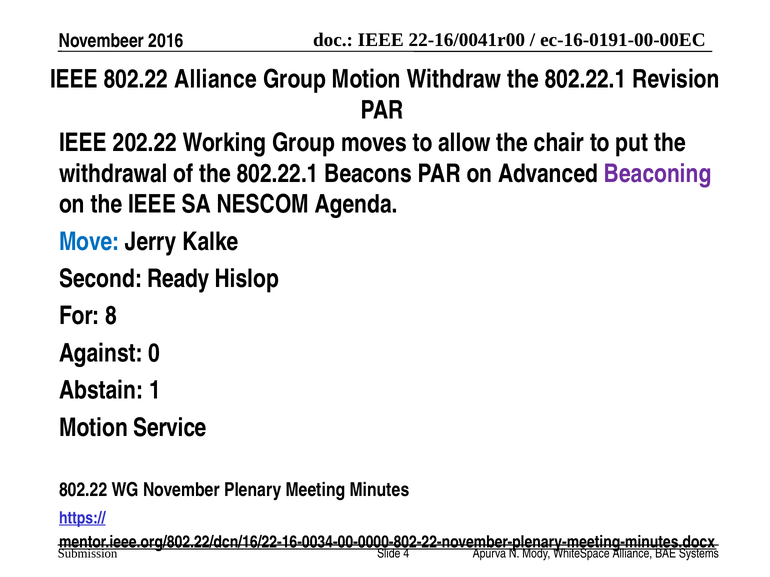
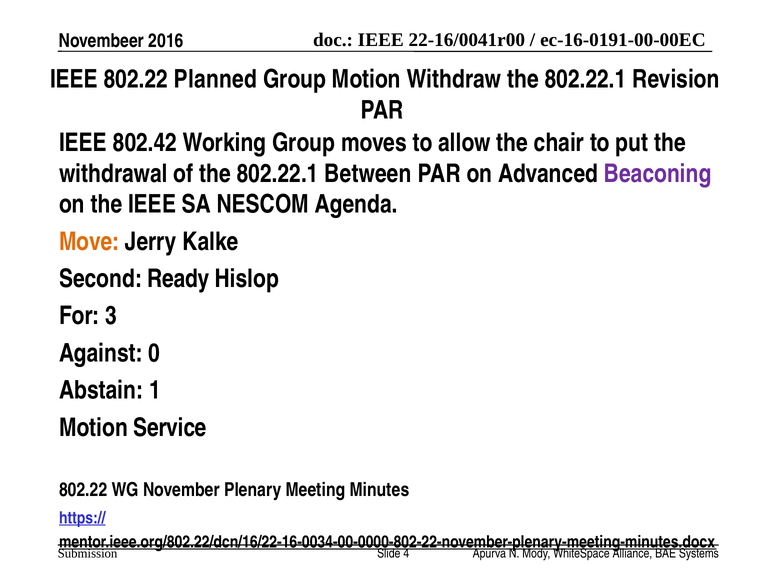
802.22 Alliance: Alliance -> Planned (216, 79)
202.22: 202.22 -> 802.42 (145, 143)
Beacons: Beacons -> Between (368, 174)
Move colour: blue -> orange (89, 242)
8: 8 -> 3 (111, 316)
